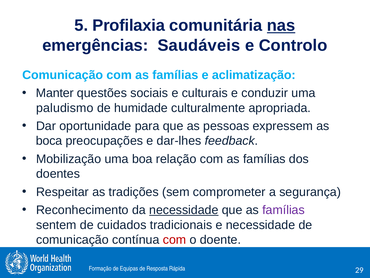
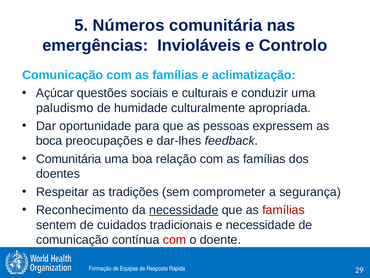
Profilaxia: Profilaxia -> Números (129, 26)
nas underline: present -> none (281, 26)
Saudáveis: Saudáveis -> Invioláveis (199, 45)
Manter: Manter -> Açúcar (55, 93)
Mobilização: Mobilização -> Comunitária (69, 159)
famílias colour: purple -> red (284, 210)
